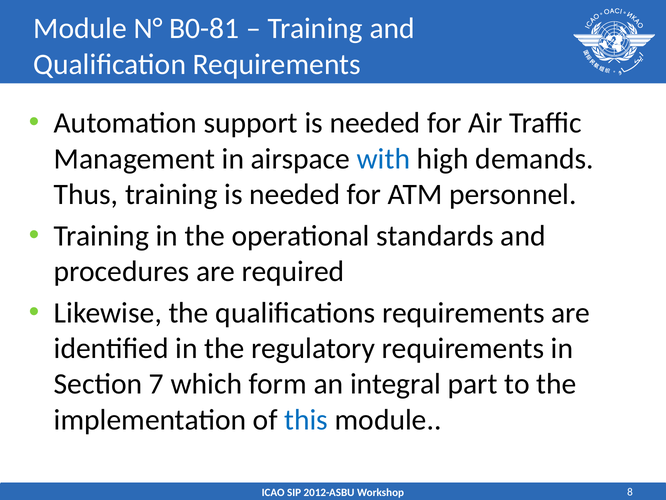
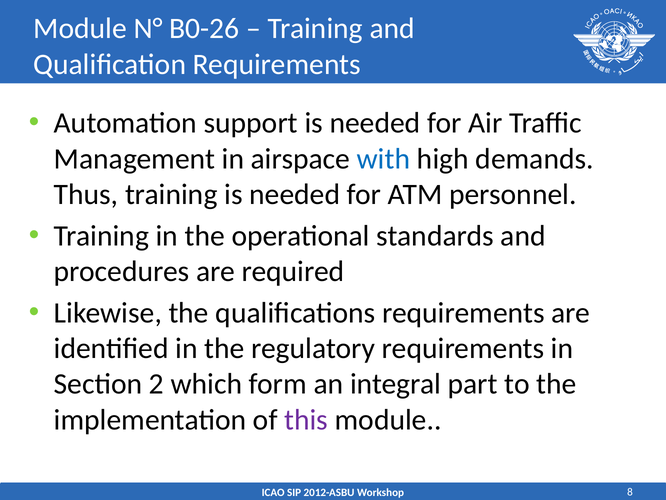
B0-81: B0-81 -> B0-26 (204, 29)
7: 7 -> 2 (156, 384)
this colour: blue -> purple (306, 419)
